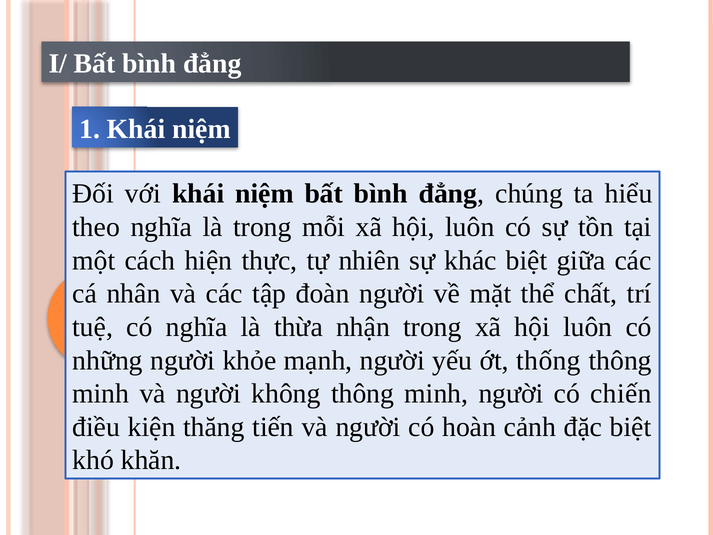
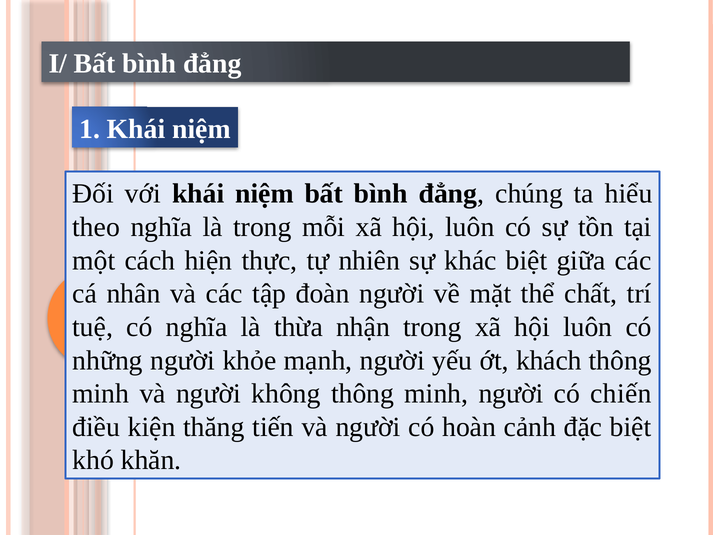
thống: thống -> khách (549, 360)
